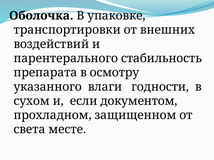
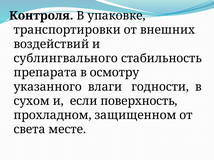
Оболочка: Оболочка -> Контроля (41, 16)
парентерального: парентерального -> сублингвального (66, 58)
документом: документом -> поверхность (139, 101)
